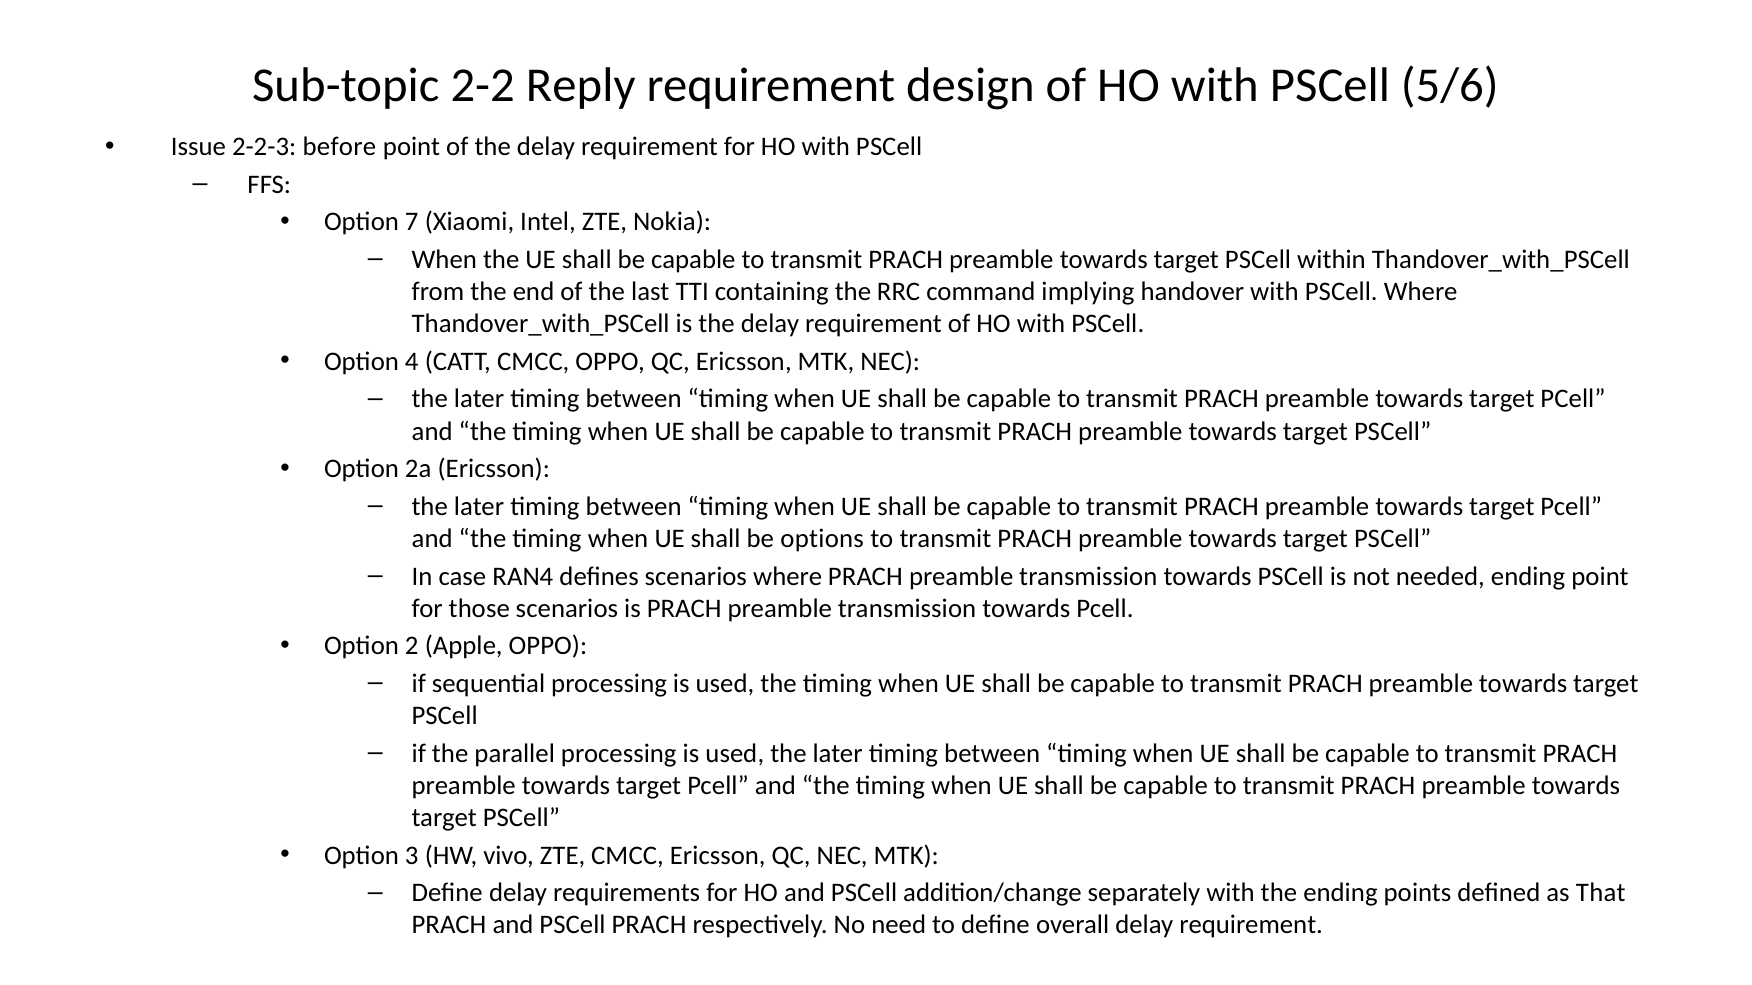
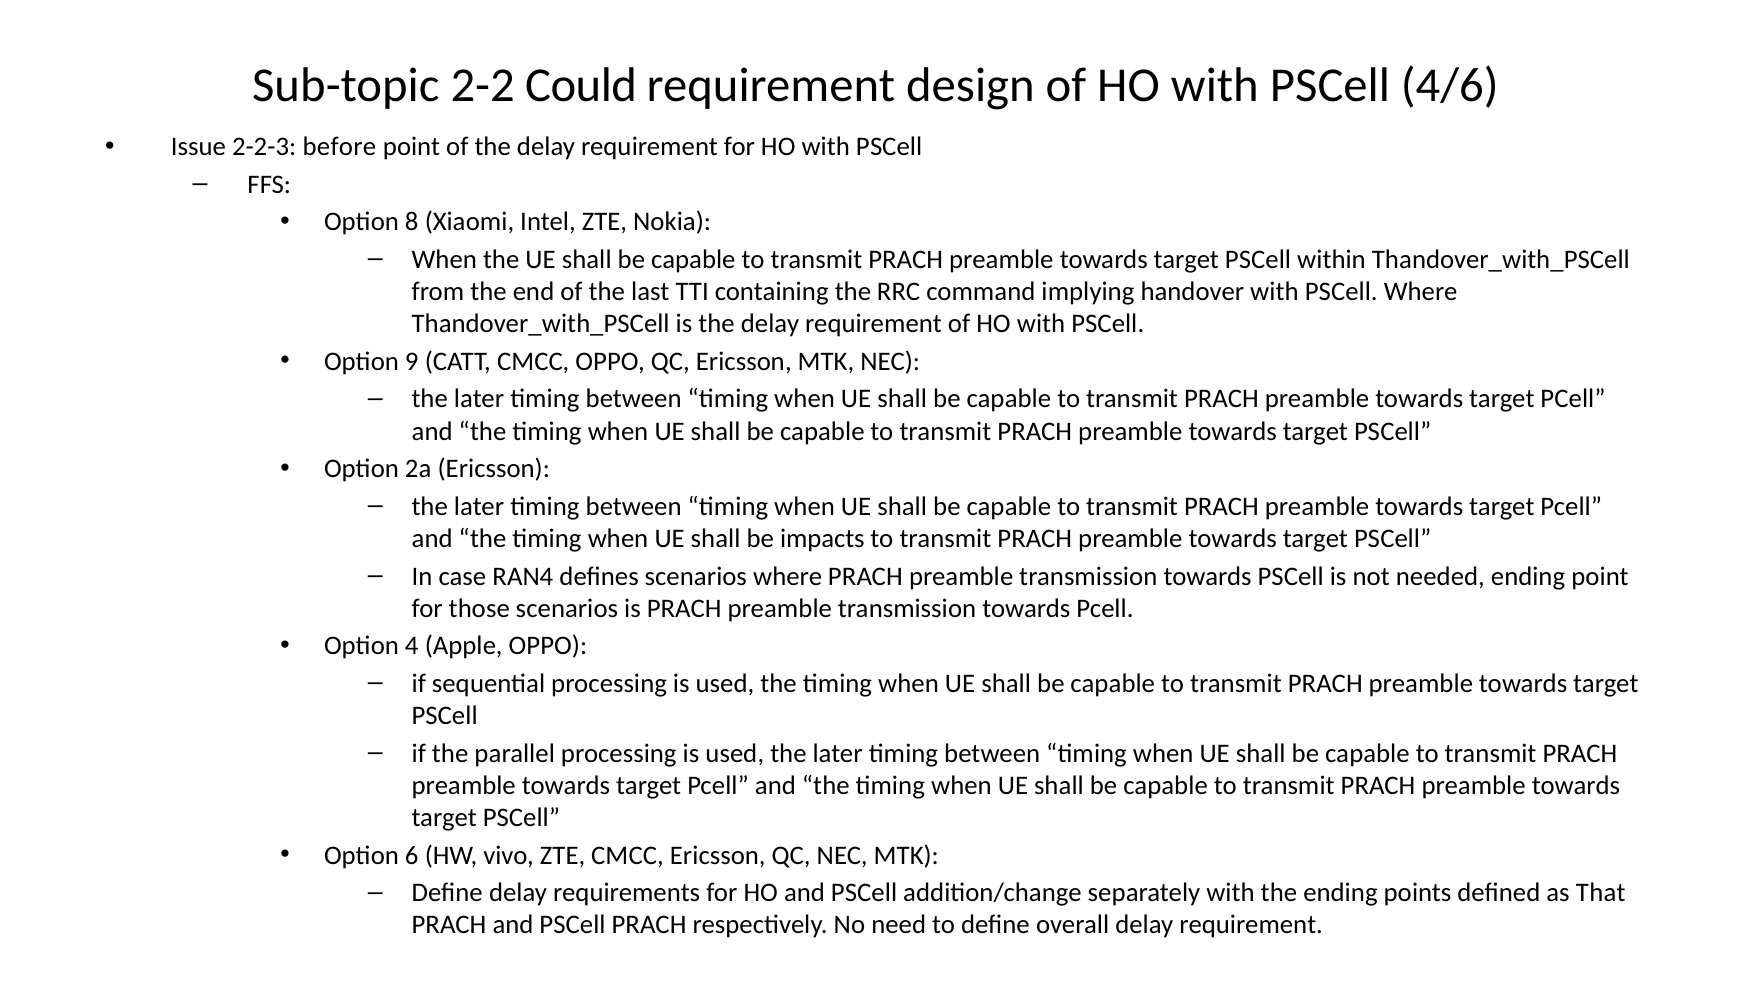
Reply: Reply -> Could (581, 86)
5/6: 5/6 -> 4/6 (1450, 86)
7: 7 -> 8 (412, 222)
4: 4 -> 9 (412, 362)
options: options -> impacts (822, 539)
2: 2 -> 4 (412, 646)
3: 3 -> 6 (412, 856)
